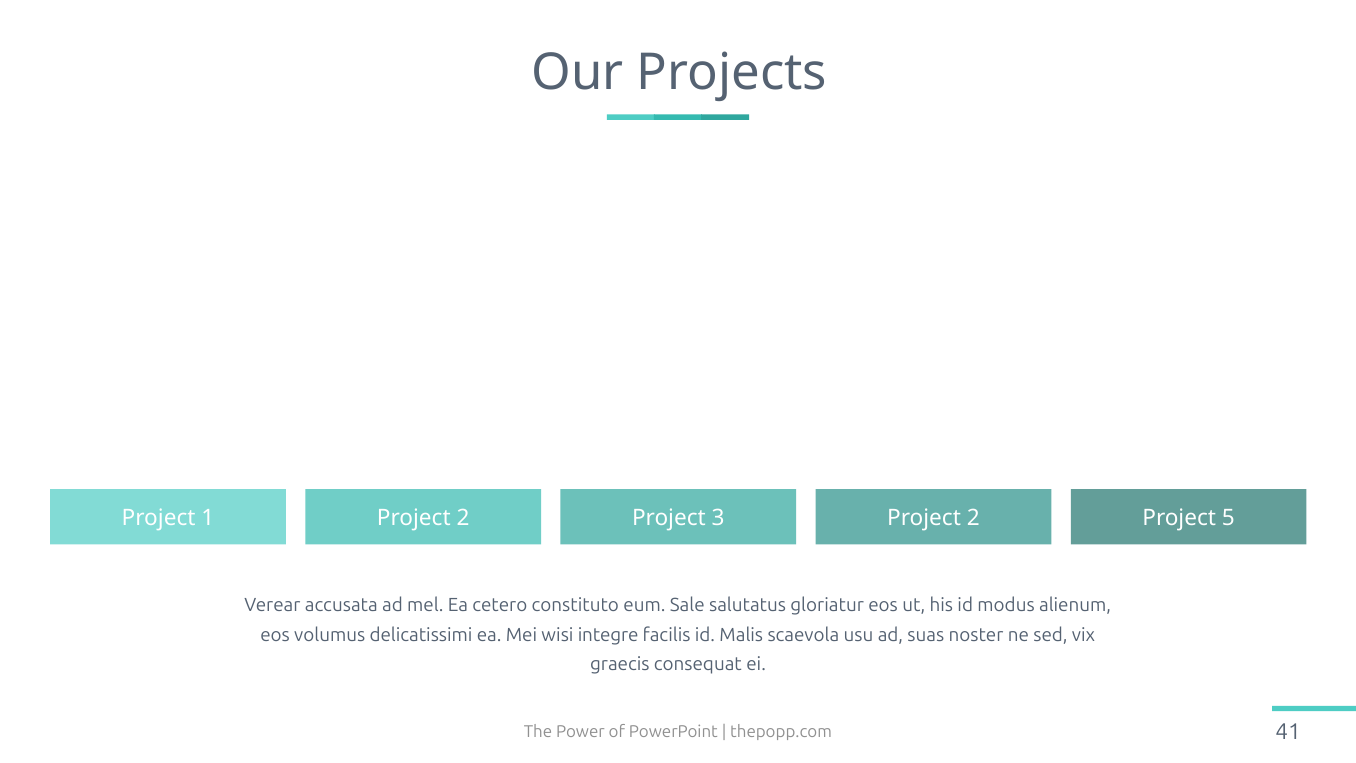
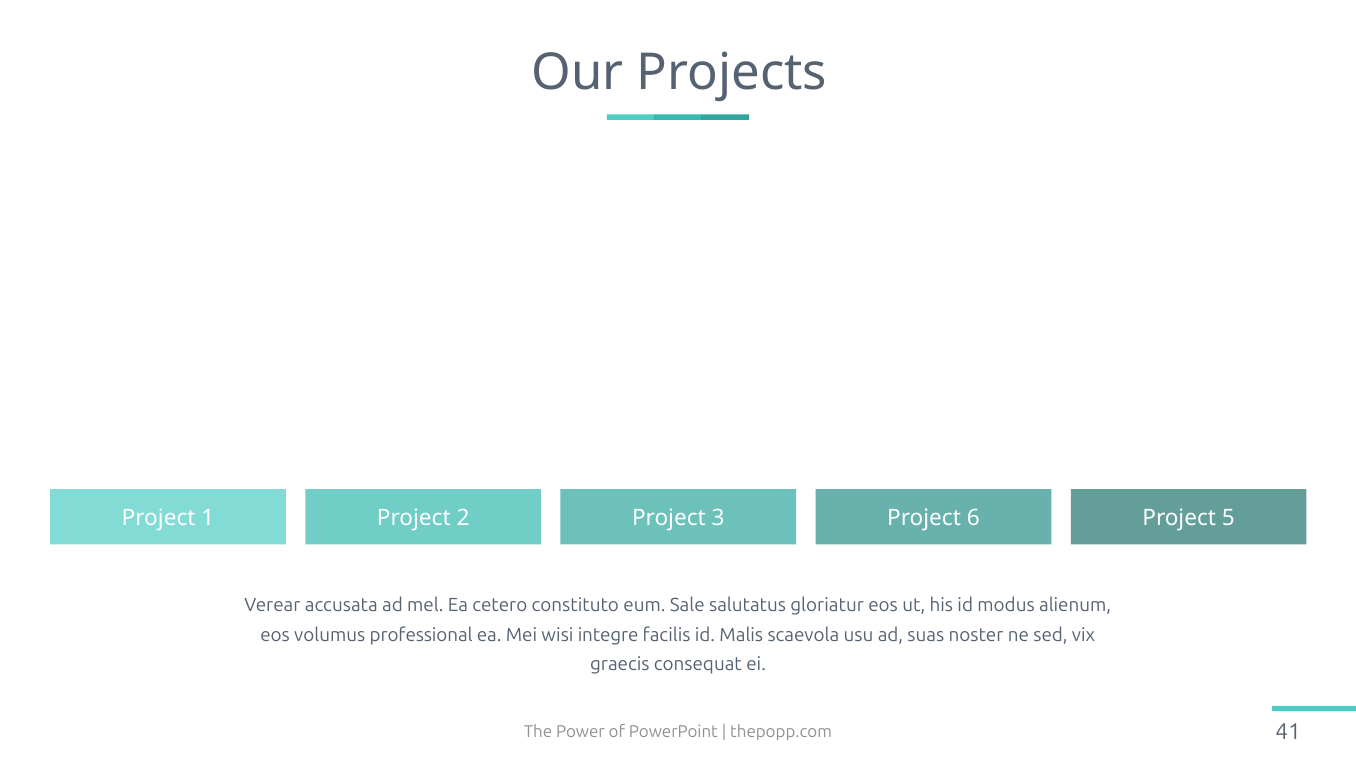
3 Project 2: 2 -> 6 (973, 518)
delicatissimi: delicatissimi -> professional (421, 634)
